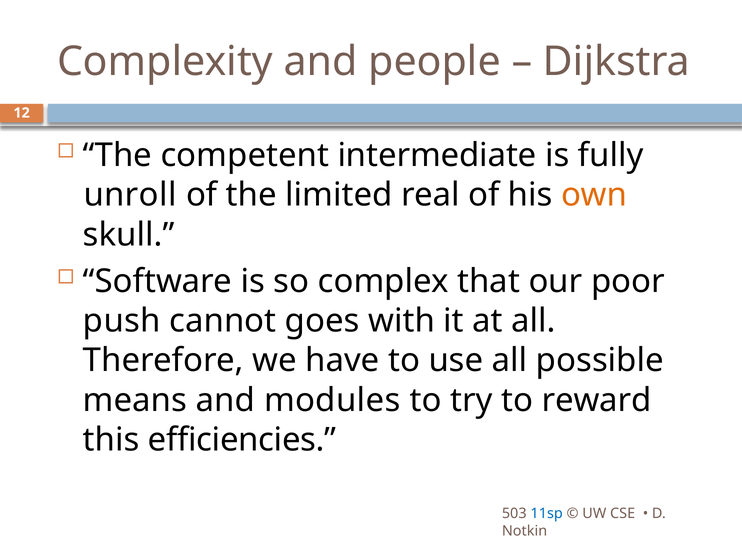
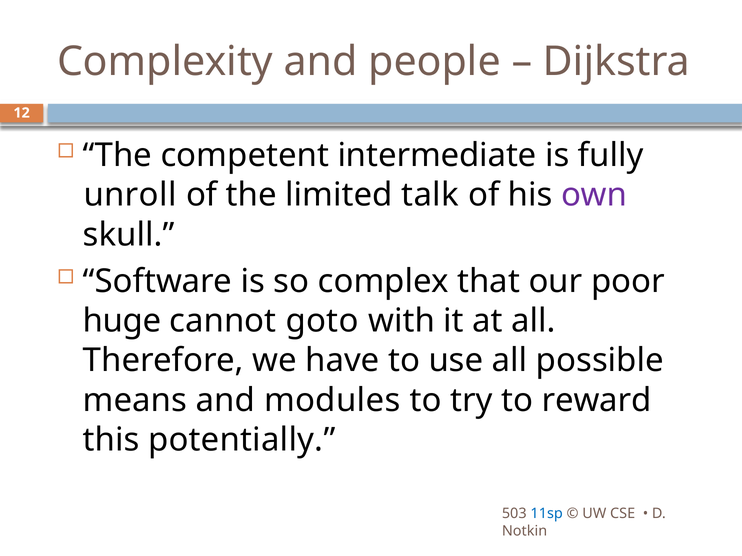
real: real -> talk (430, 195)
own colour: orange -> purple (594, 195)
push: push -> huge (122, 321)
goes: goes -> goto (322, 321)
efficiencies: efficiencies -> potentially (242, 440)
